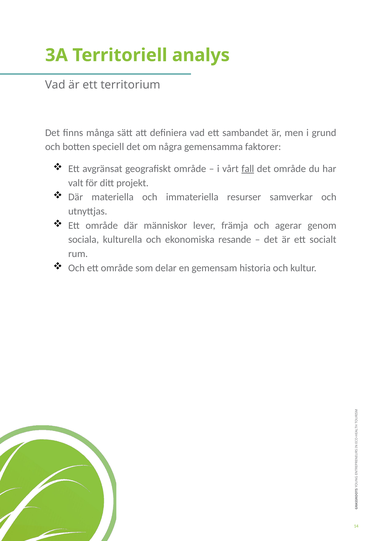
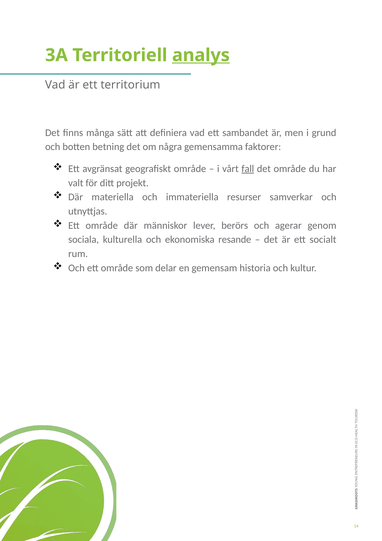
analys underline: none -> present (201, 55)
speciell: speciell -> betning (108, 147)
främja: främja -> berörs (235, 225)
